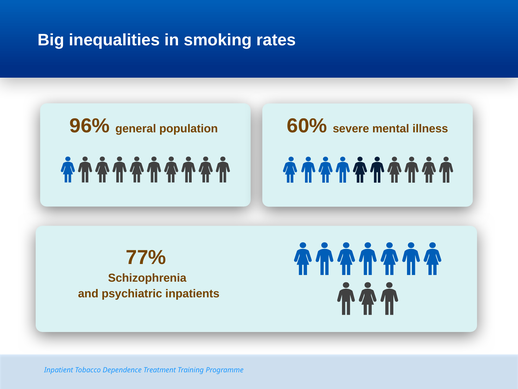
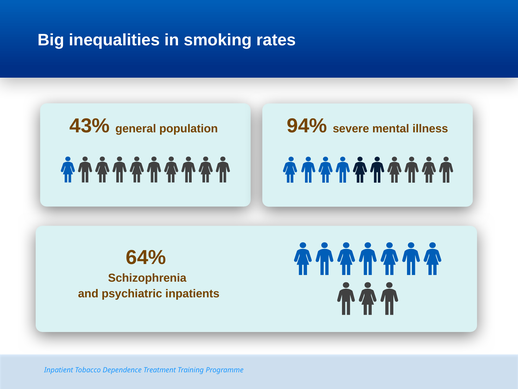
96%: 96% -> 43% (90, 126)
60%: 60% -> 94% (307, 126)
77%: 77% -> 64% (146, 257)
